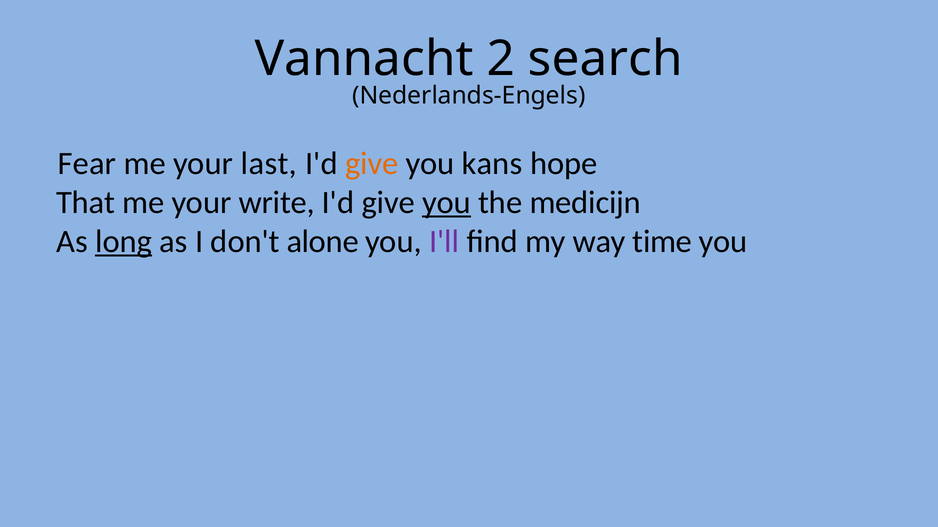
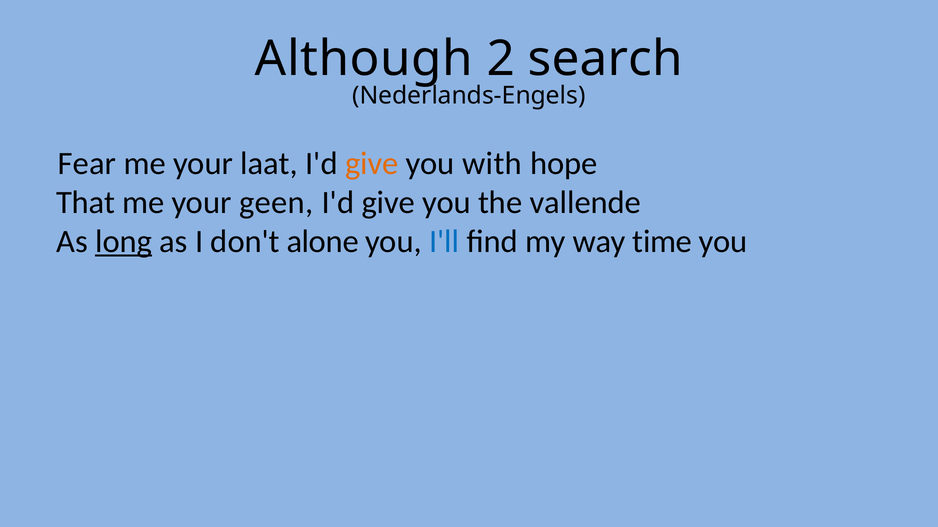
Vannacht: Vannacht -> Although (364, 59)
last: last -> laat (269, 164)
kans: kans -> with (492, 164)
write: write -> geen (276, 203)
you underline: present -> none (446, 203)
medicijn: medicijn -> vallende (585, 203)
I'll colour: purple -> blue (444, 242)
